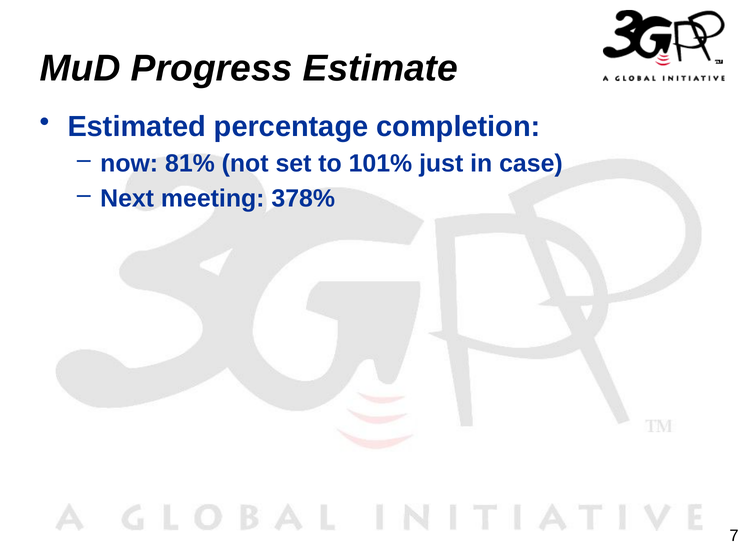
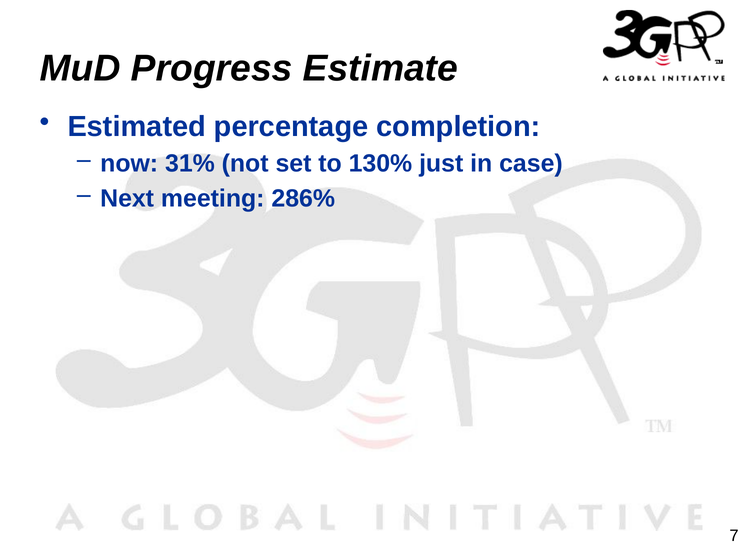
81%: 81% -> 31% (190, 164)
101%: 101% -> 130% (380, 164)
378%: 378% -> 286% (303, 198)
